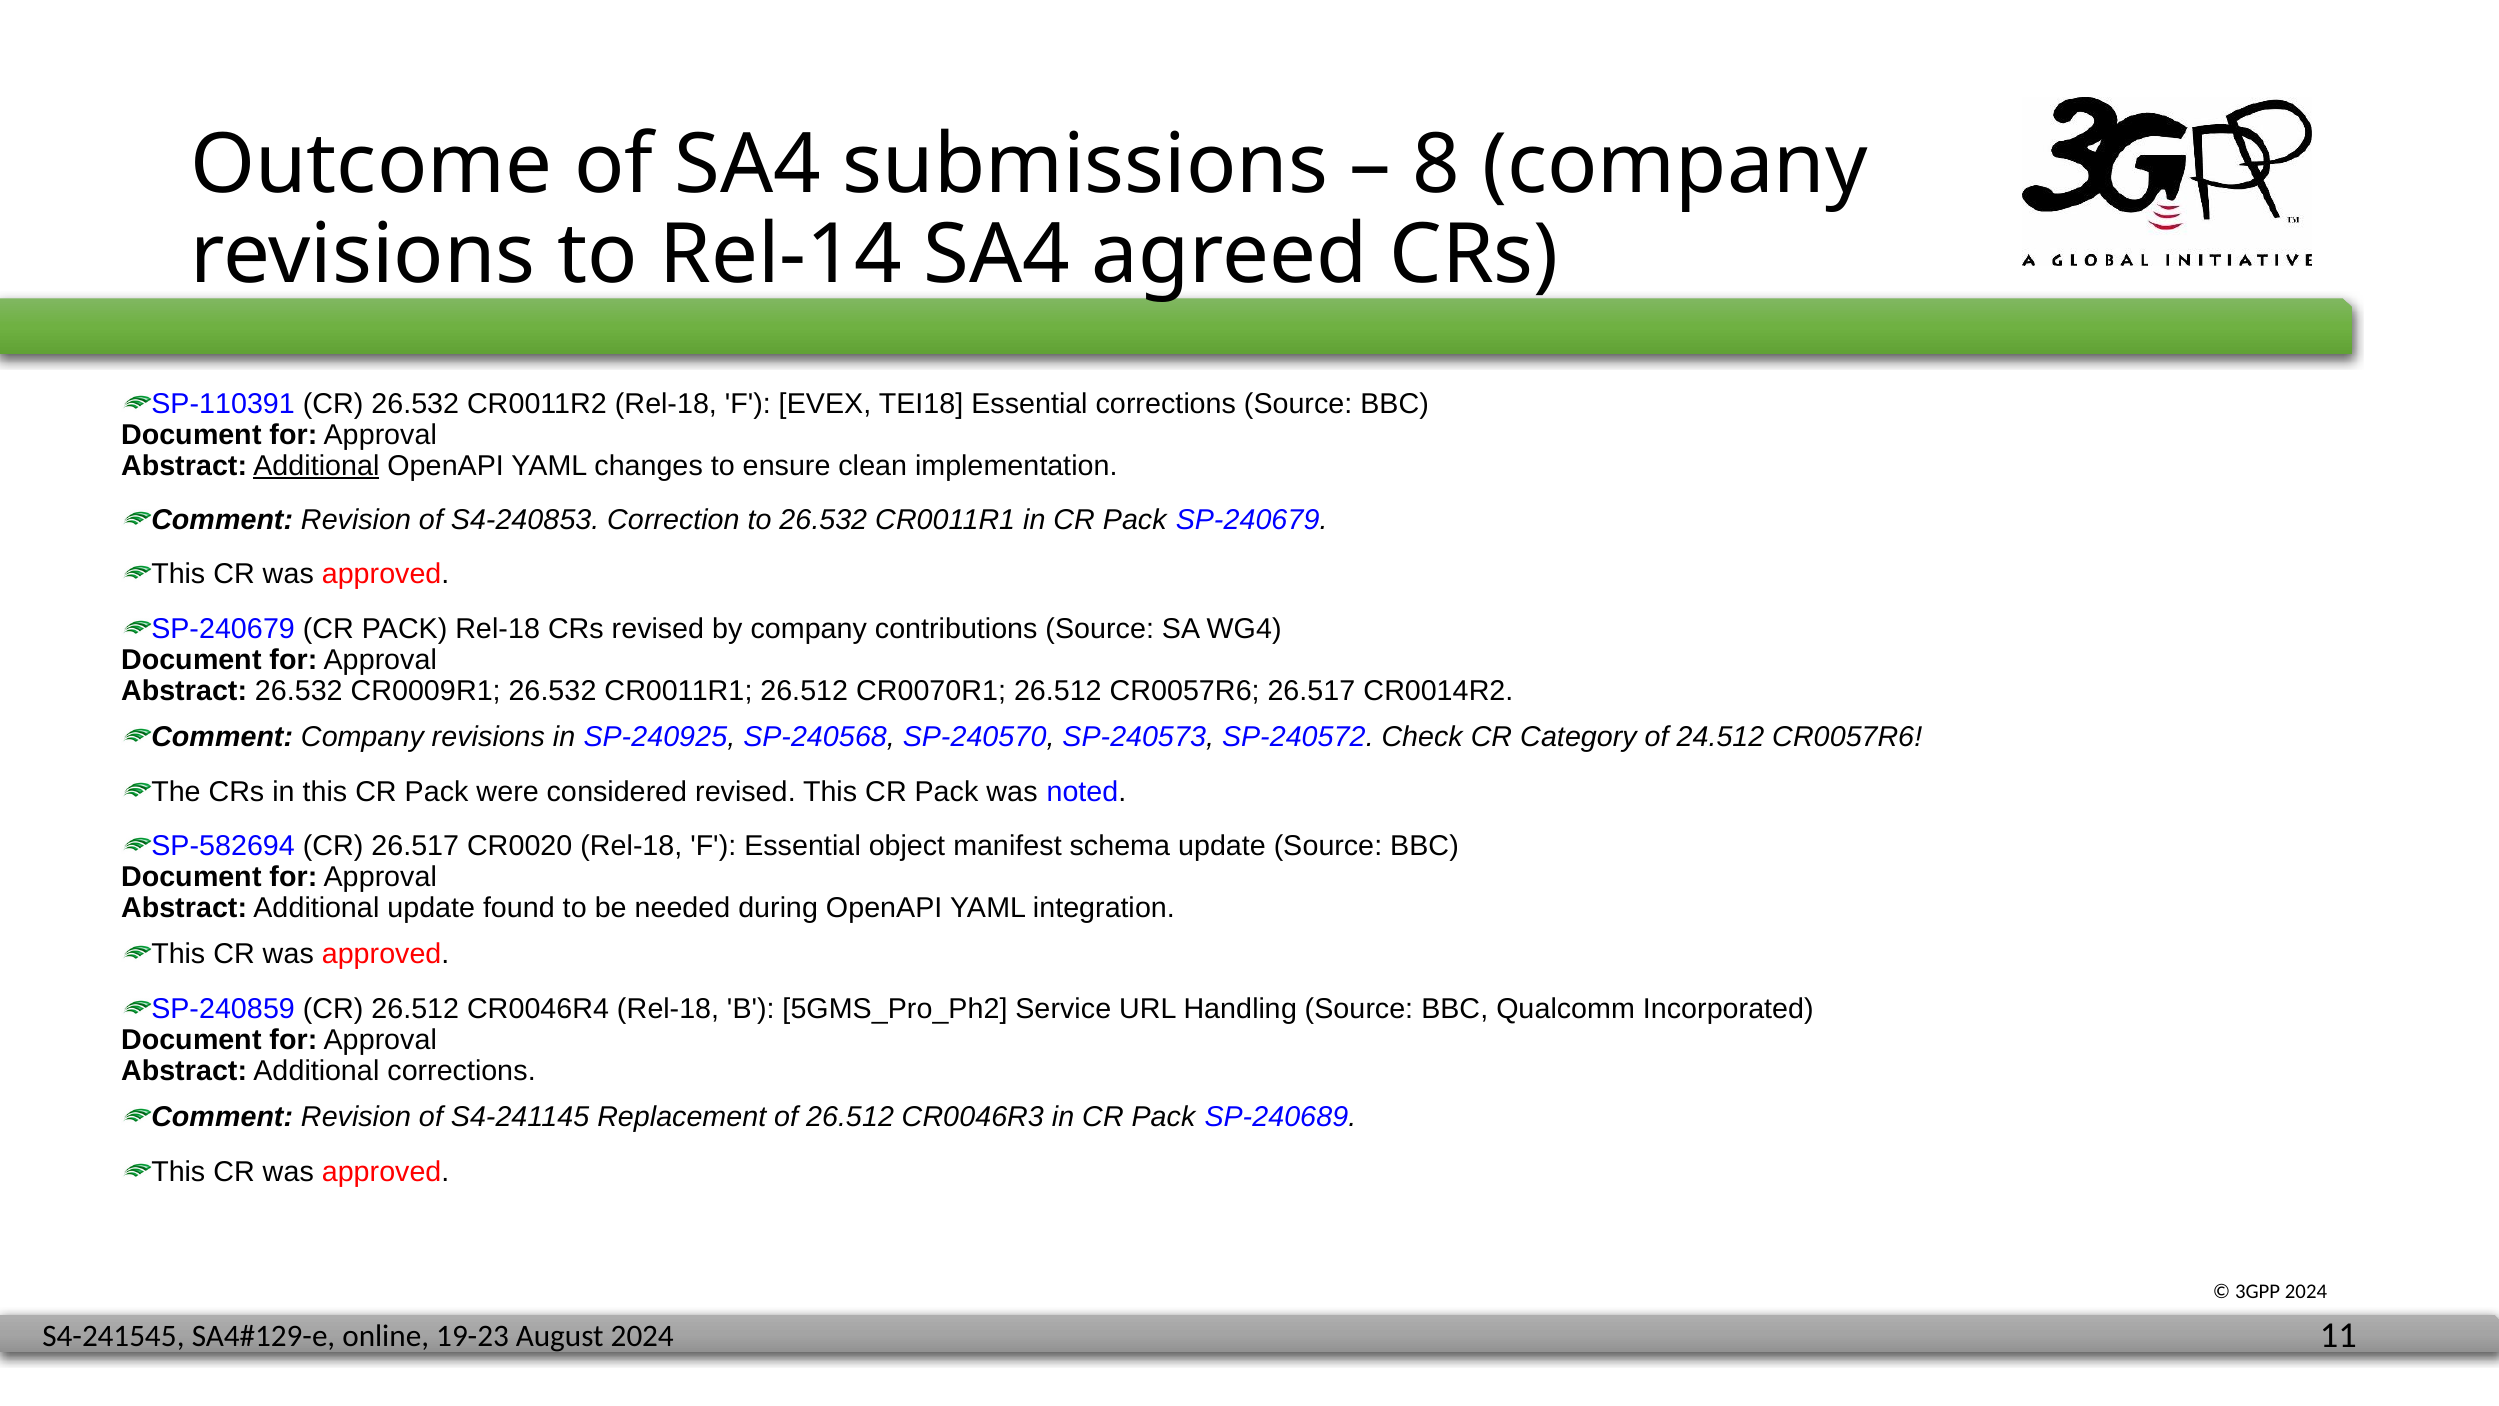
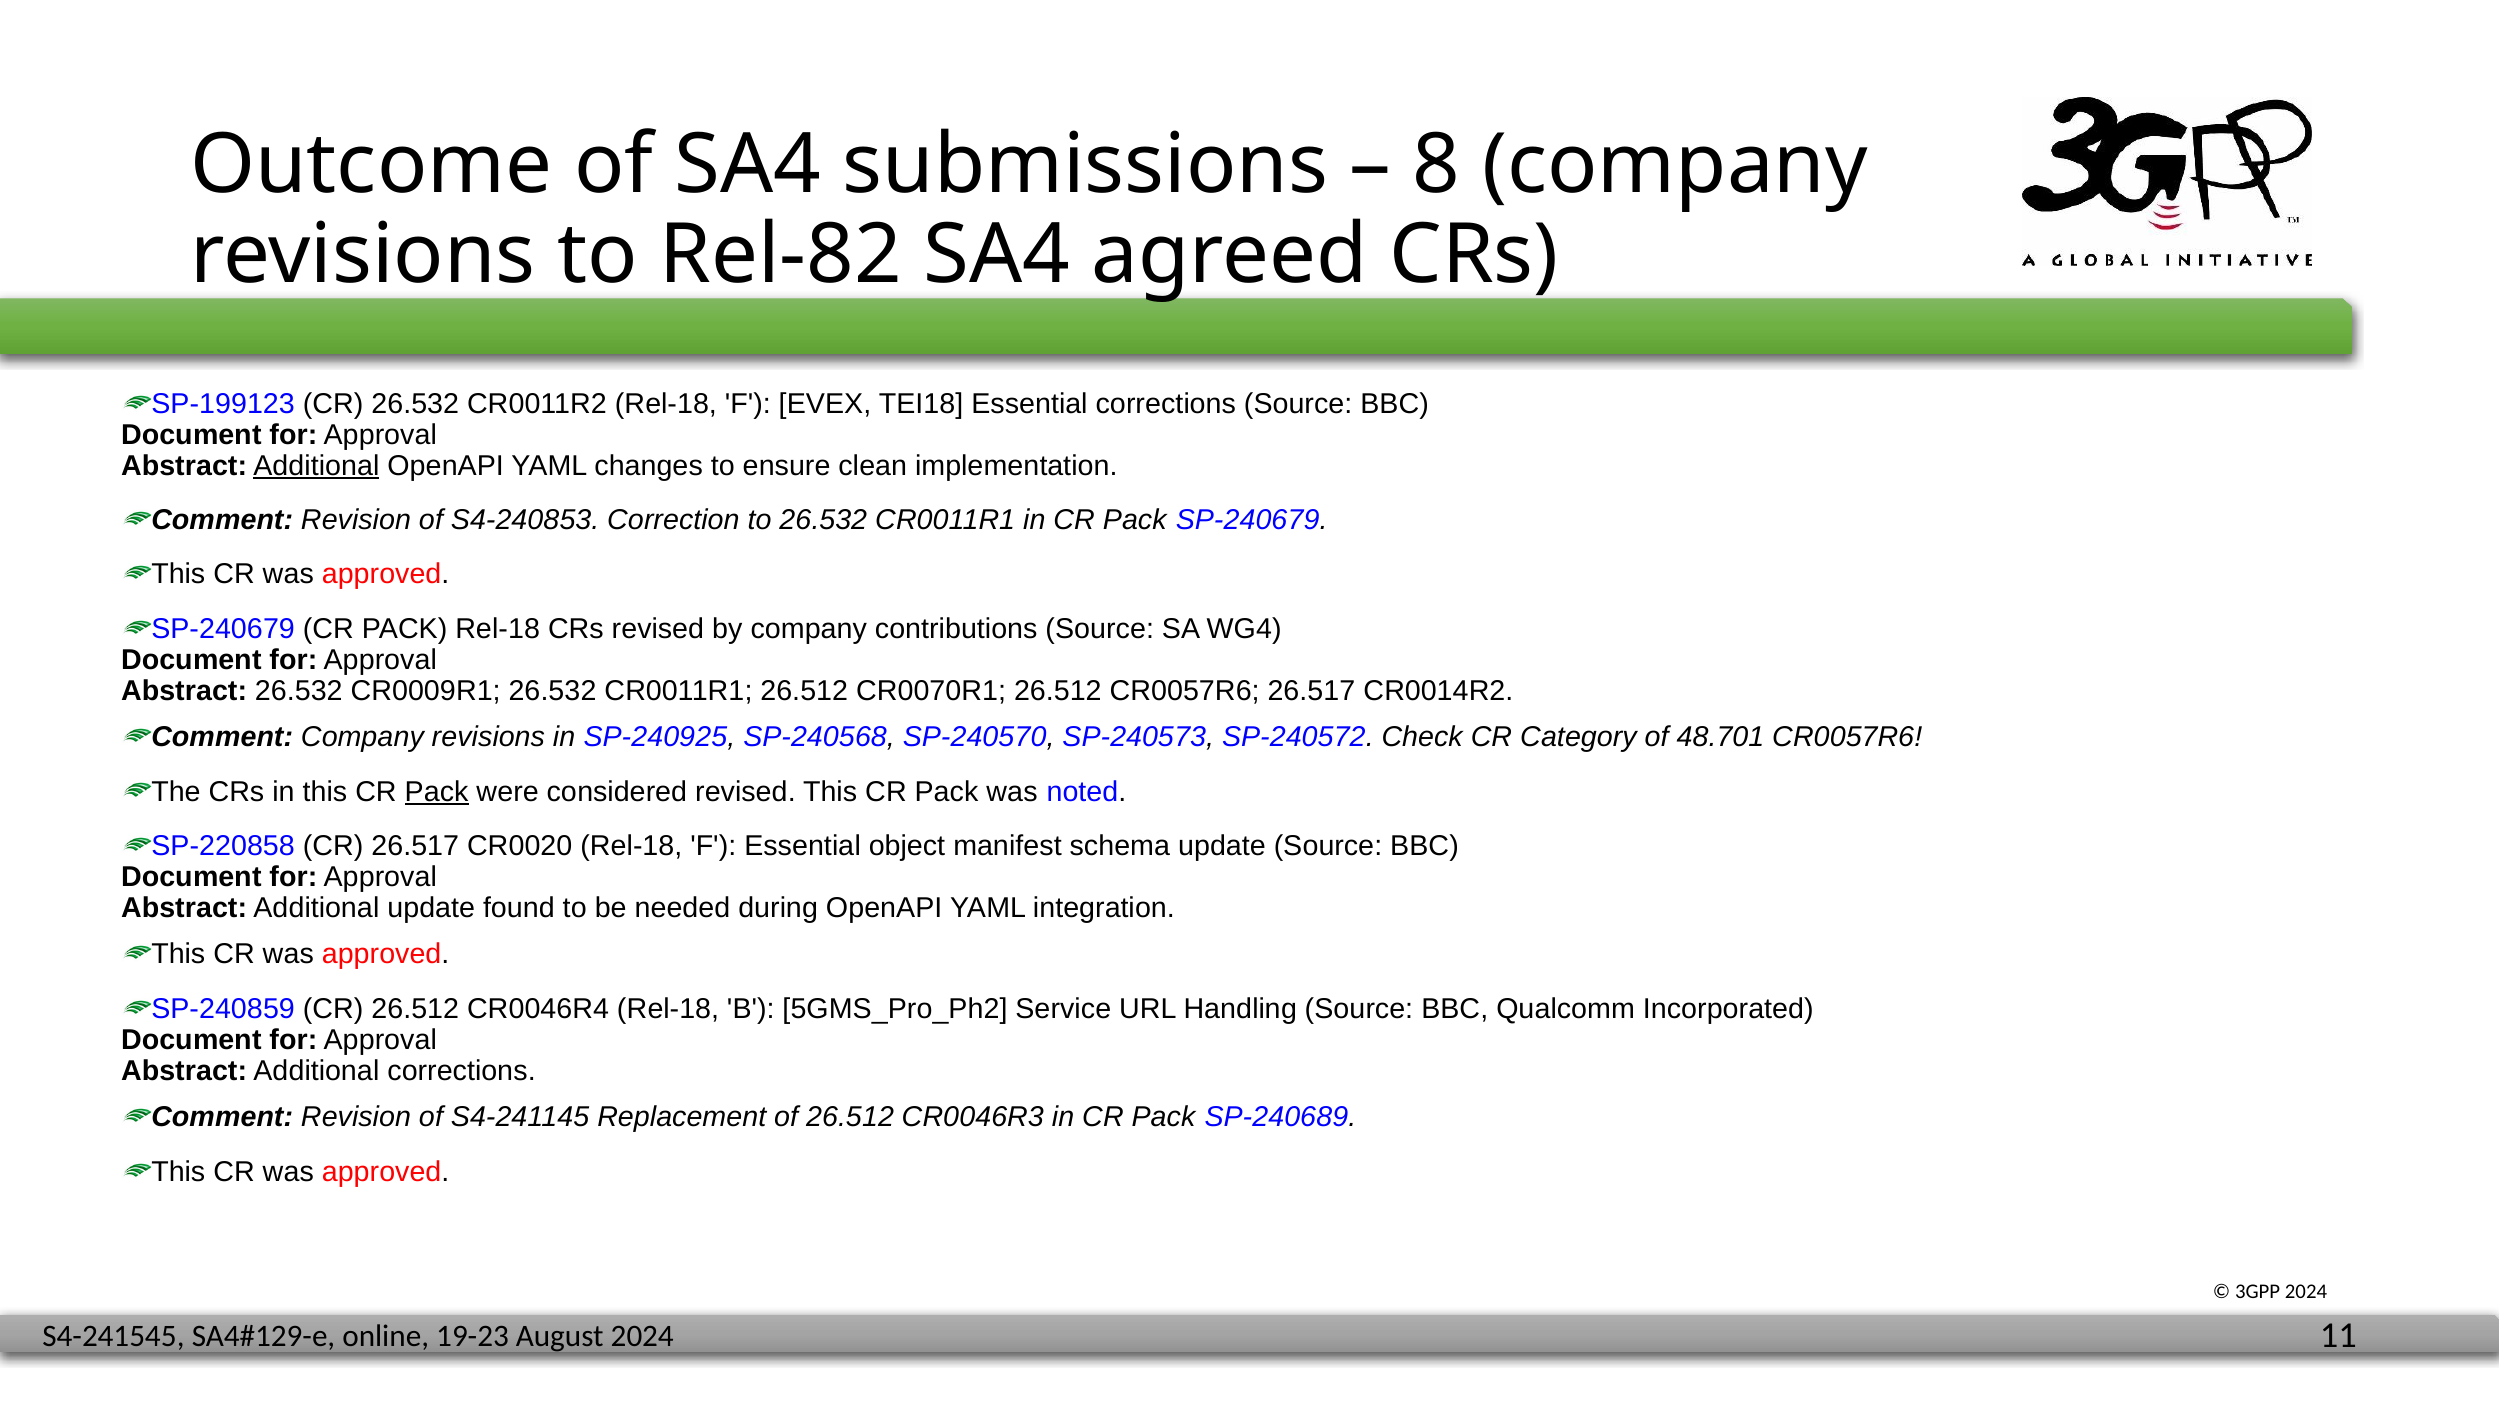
Rel-14: Rel-14 -> Rel-82 (781, 255)
SP-110391: SP-110391 -> SP-199123 (223, 404)
24.512: 24.512 -> 48.701 (1721, 737)
Pack underline: none -> present (437, 792)
SP-582694: SP-582694 -> SP-220858 (223, 846)
